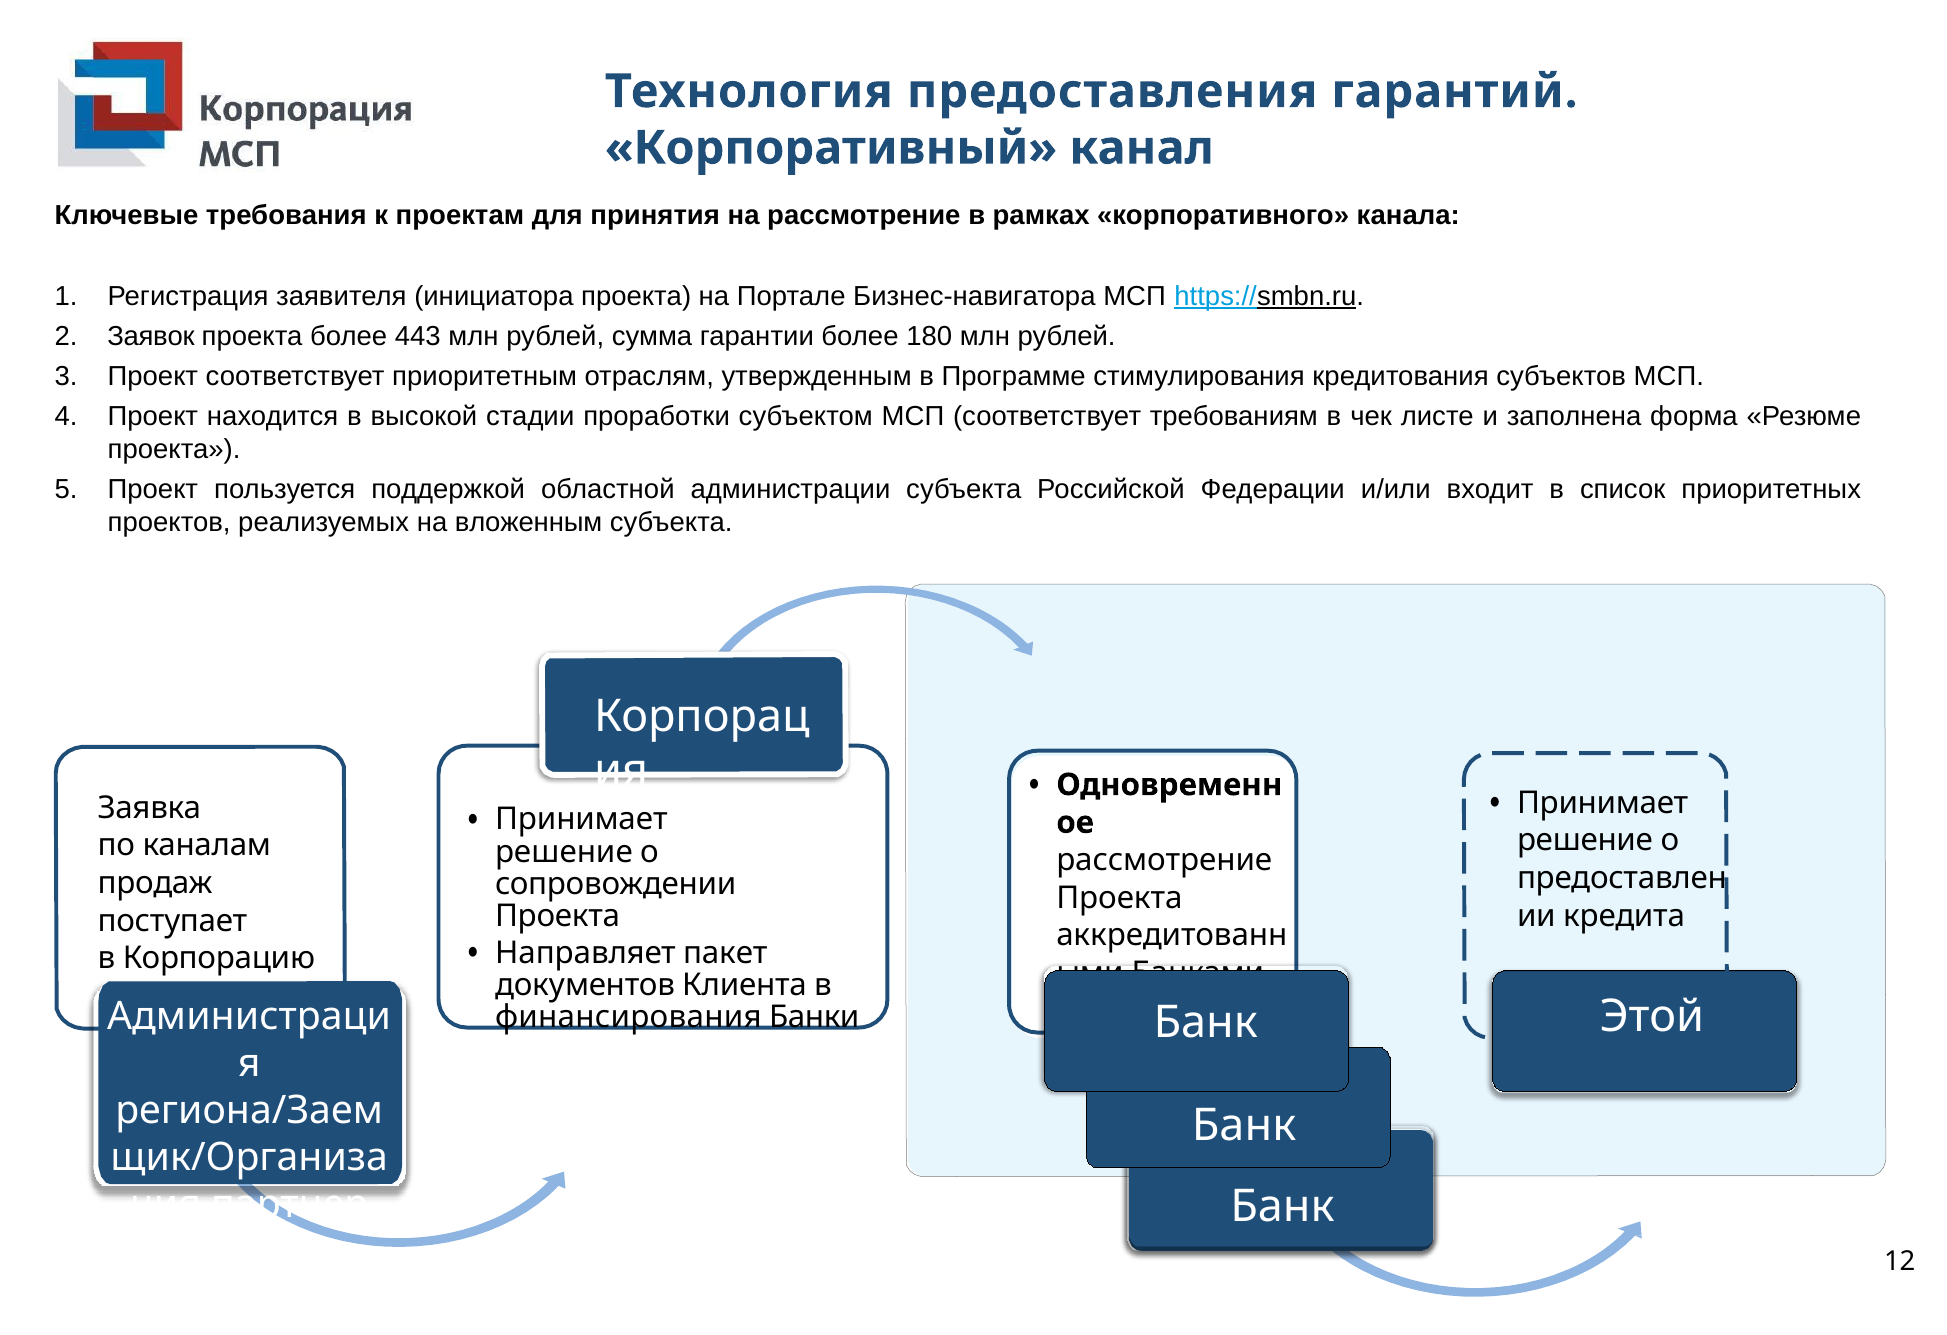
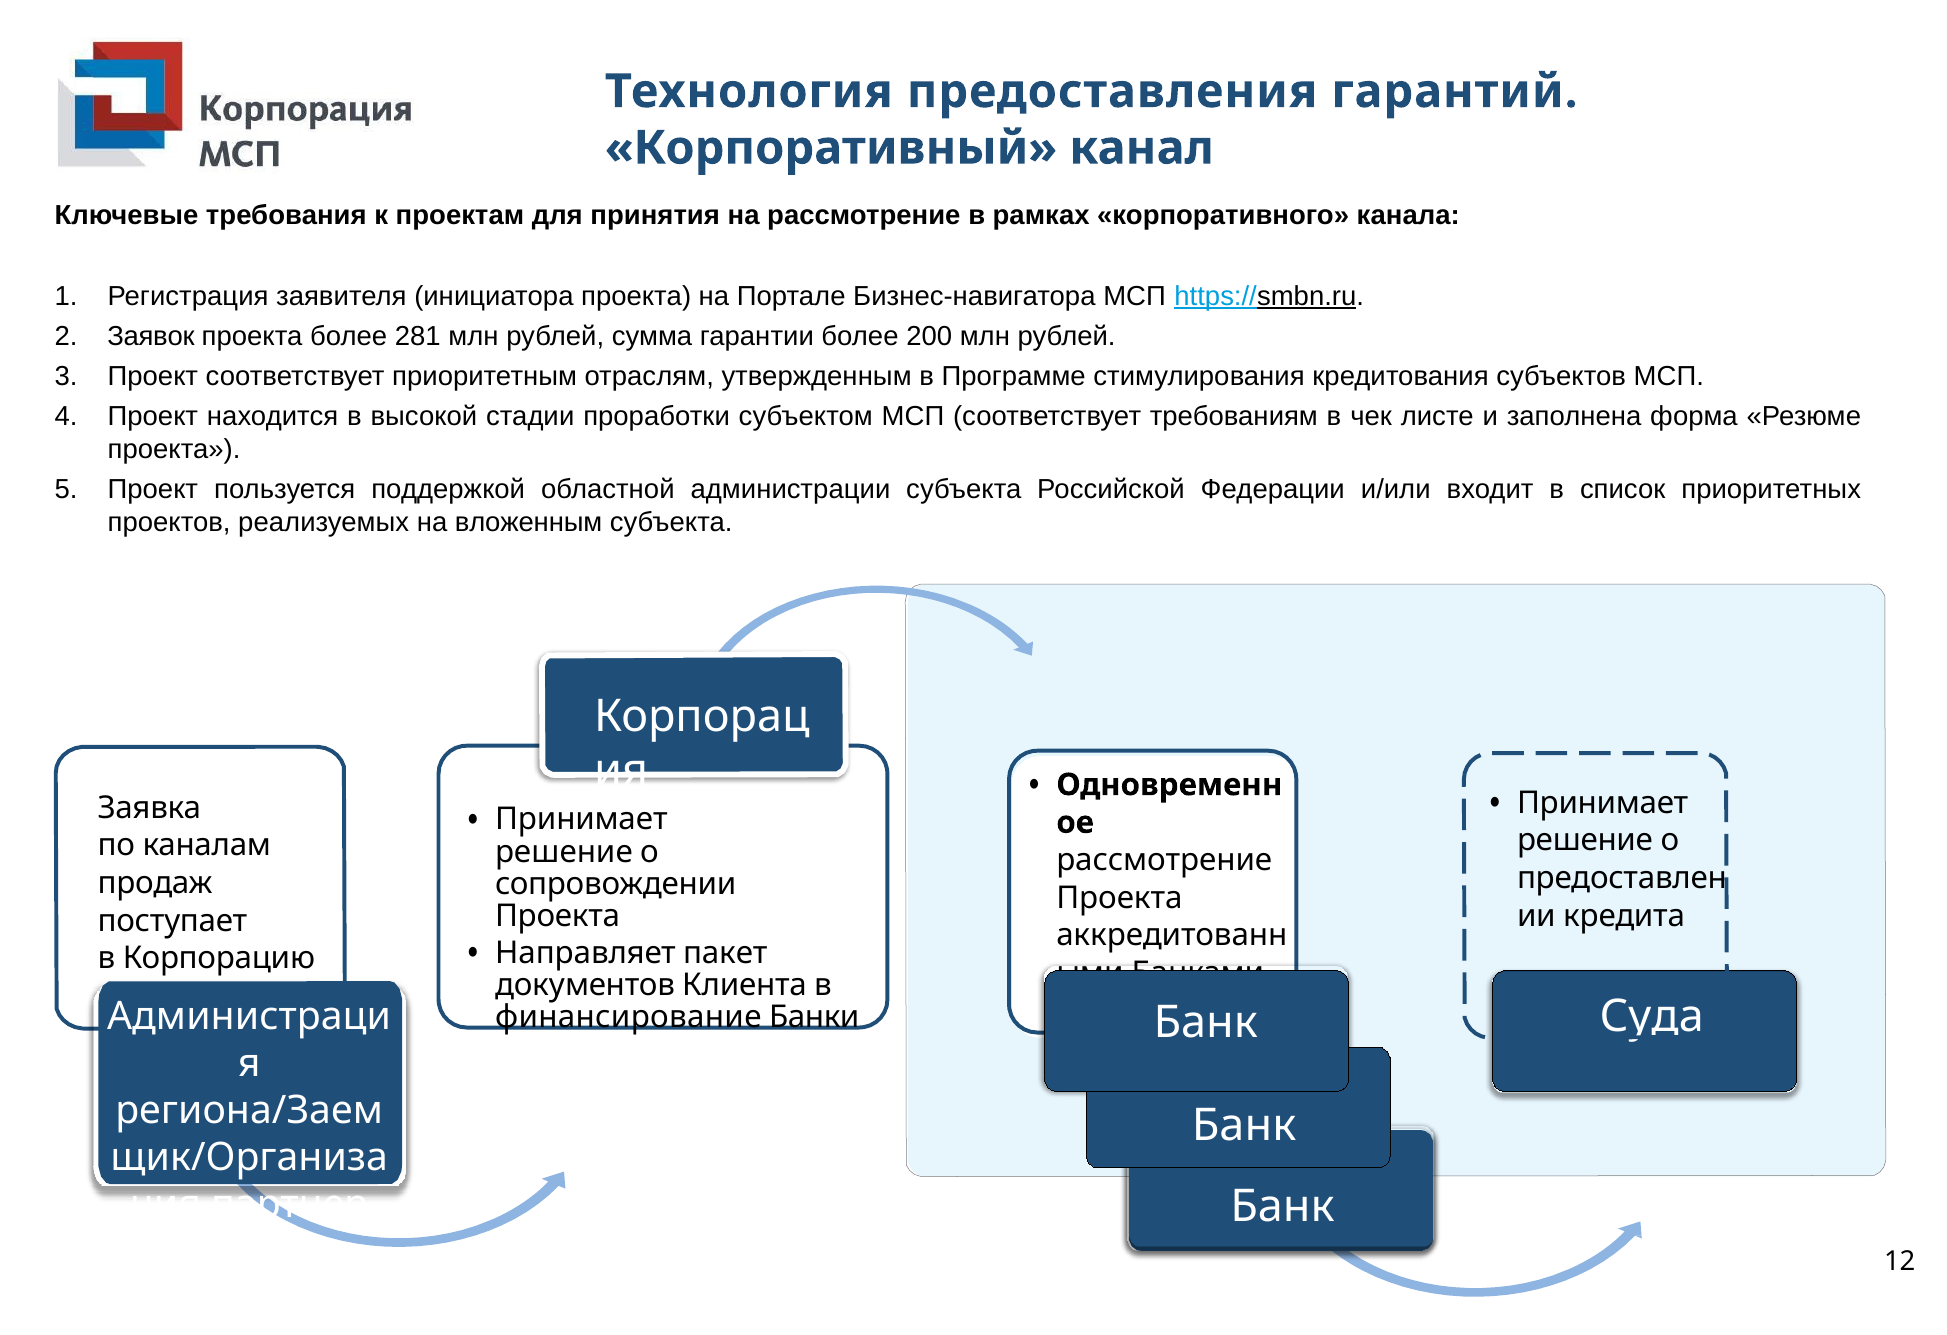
443: 443 -> 281 (418, 336)
180: 180 -> 200 (929, 336)
Этой: Этой -> Суда (1652, 1016)
финансирования: финансирования -> финансирование (628, 1017)
